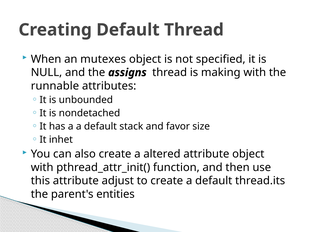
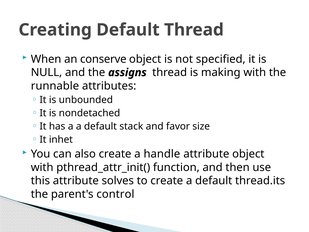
mutexes: mutexes -> conserve (103, 59)
altered: altered -> handle (162, 154)
adjust: adjust -> solves (118, 181)
entities: entities -> control (115, 194)
